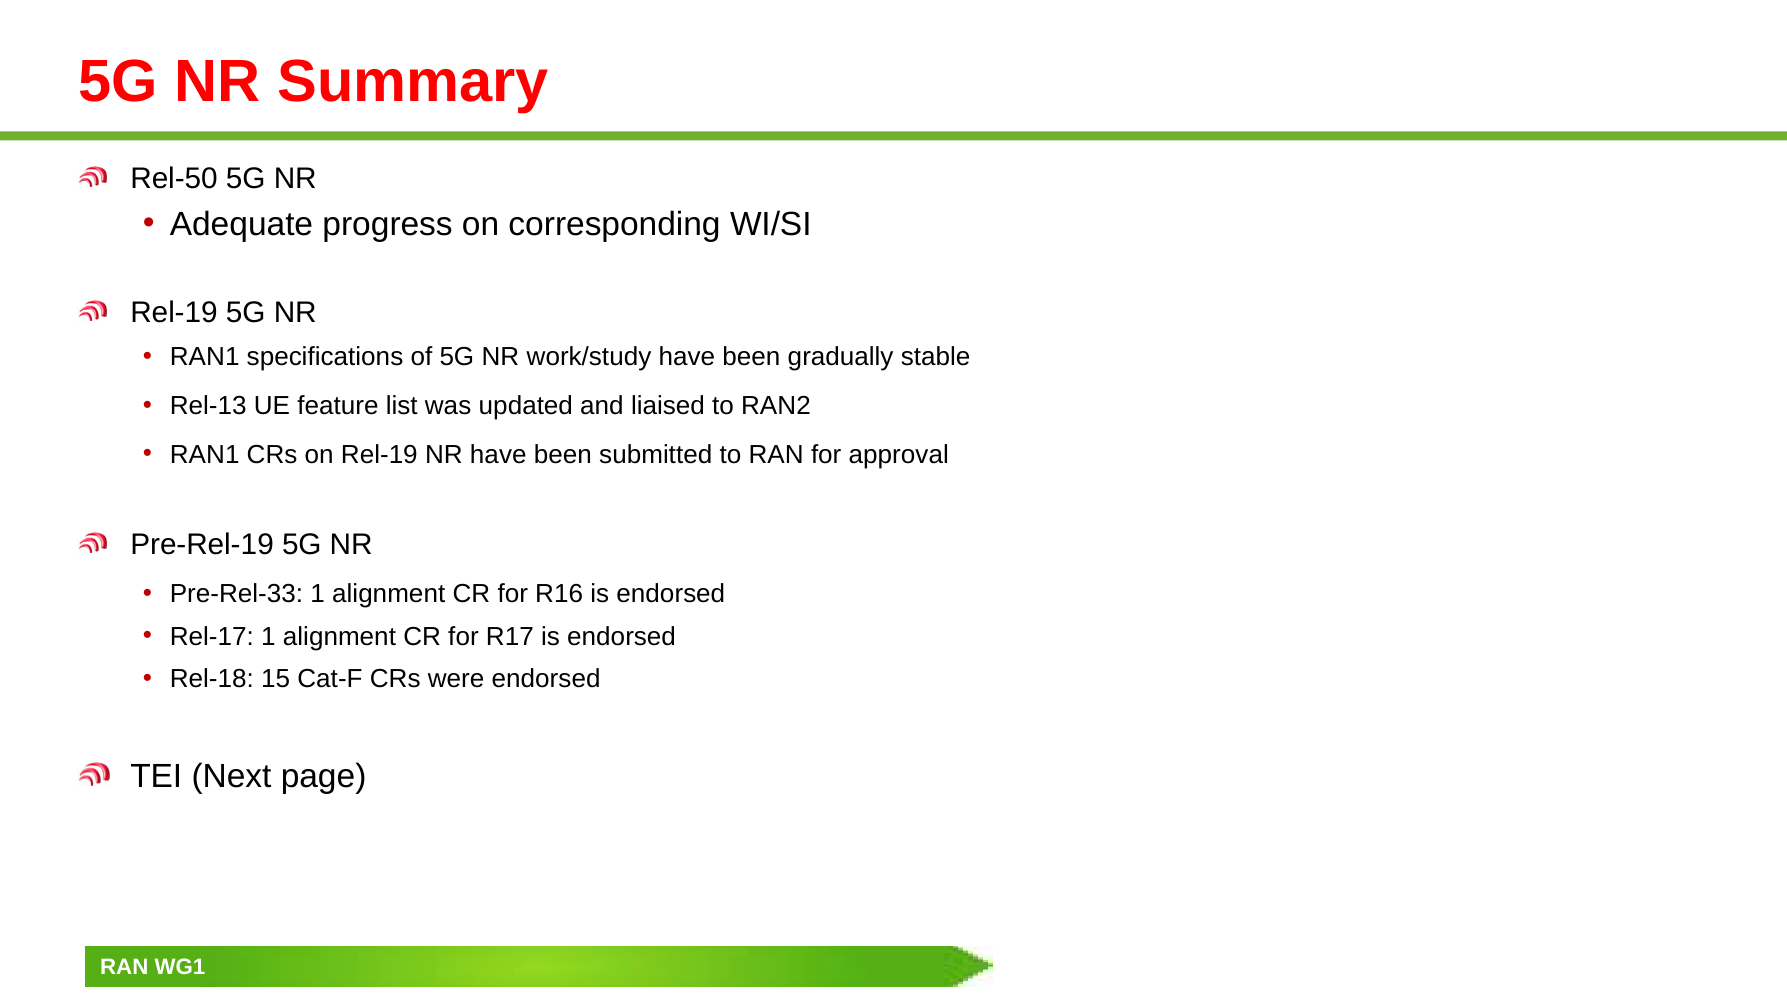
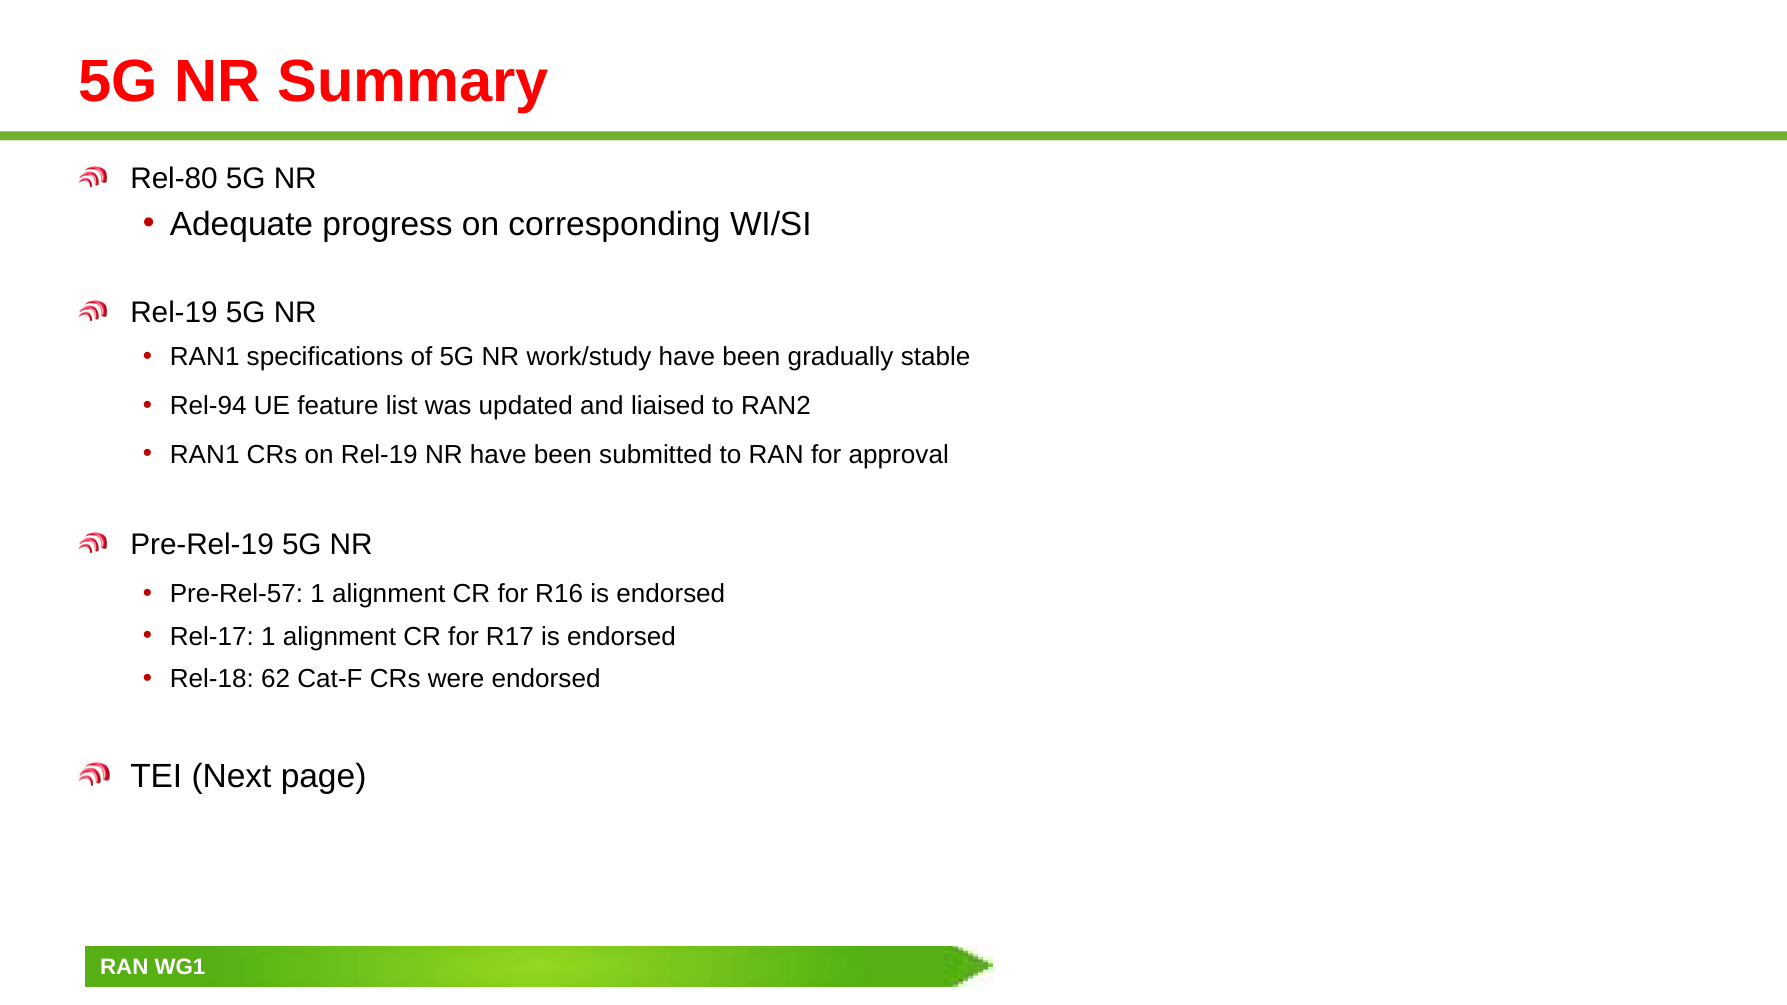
Rel-50: Rel-50 -> Rel-80 (174, 178)
Rel-13: Rel-13 -> Rel-94 (208, 406)
Pre-Rel-33: Pre-Rel-33 -> Pre-Rel-57 (236, 594)
15: 15 -> 62 (276, 679)
